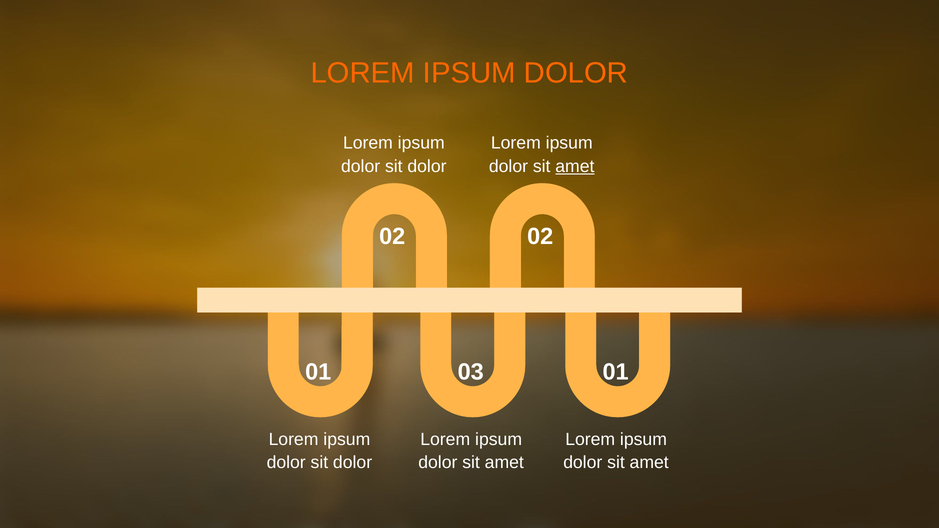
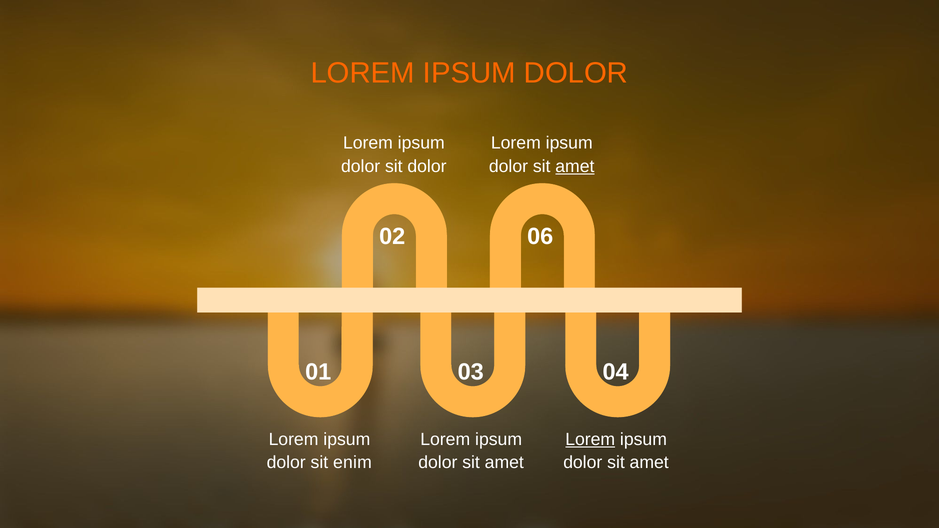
02 02: 02 -> 06 (540, 237)
03 01: 01 -> 04 (616, 372)
Lorem underline: none -> present (590, 439)
dolor: dolor -> enim (352, 463)
